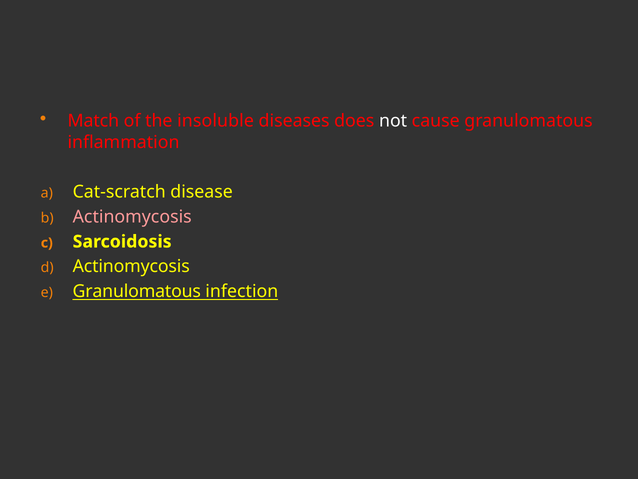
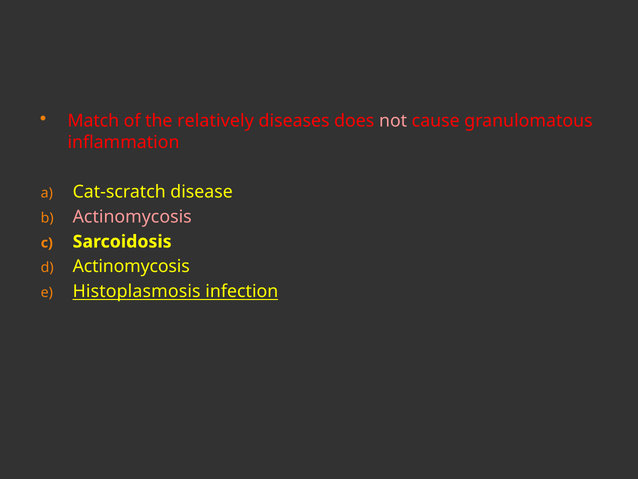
insoluble: insoluble -> relatively (216, 121)
not colour: white -> pink (393, 121)
Granulomatous: Granulomatous -> Histoplasmosis (137, 291)
